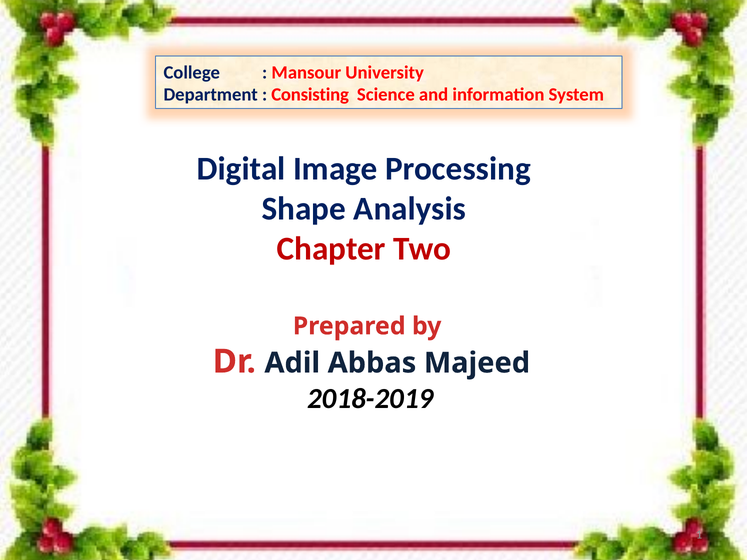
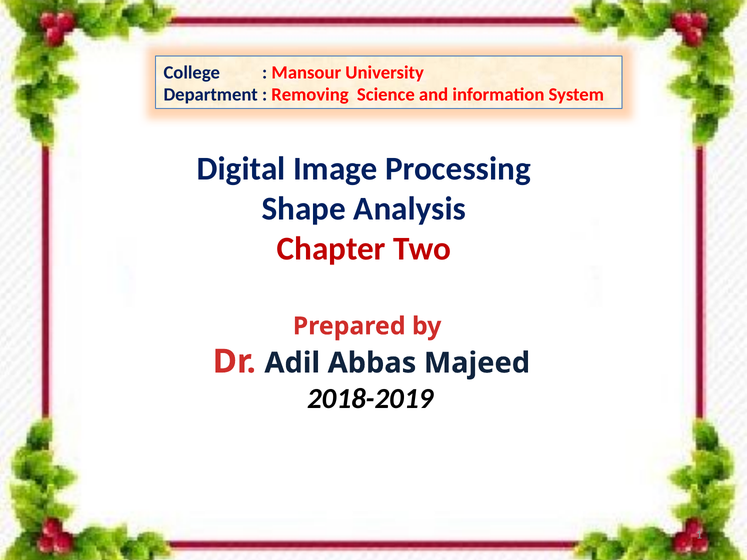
Consisting: Consisting -> Removing (310, 95)
